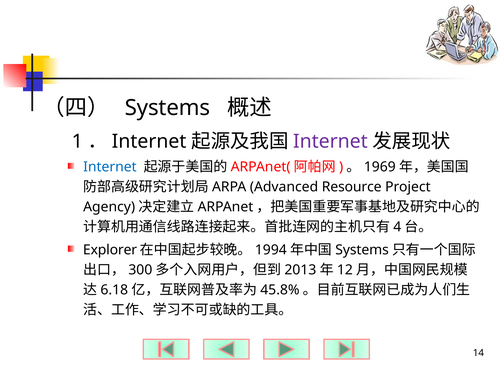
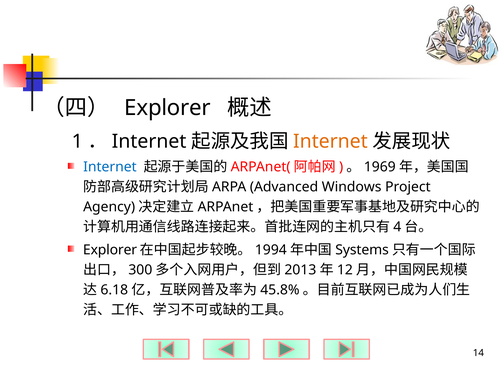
Systems: Systems -> Explorer (168, 108)
Internet colour: purple -> orange (331, 142)
Resource: Resource -> Windows (352, 187)
